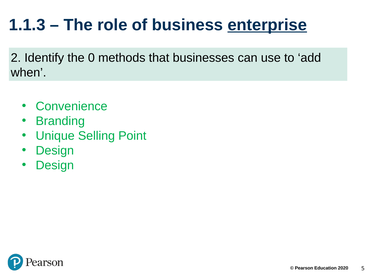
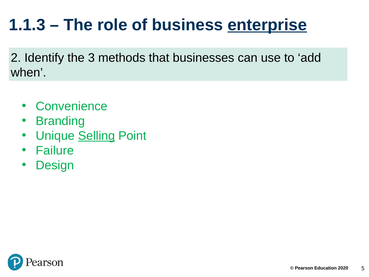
0: 0 -> 3 (91, 58)
Selling underline: none -> present (96, 136)
Design: Design -> Failure (55, 150)
